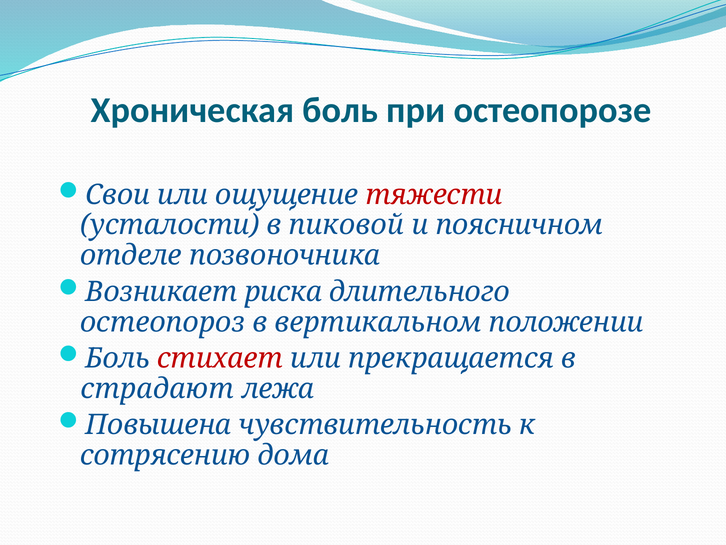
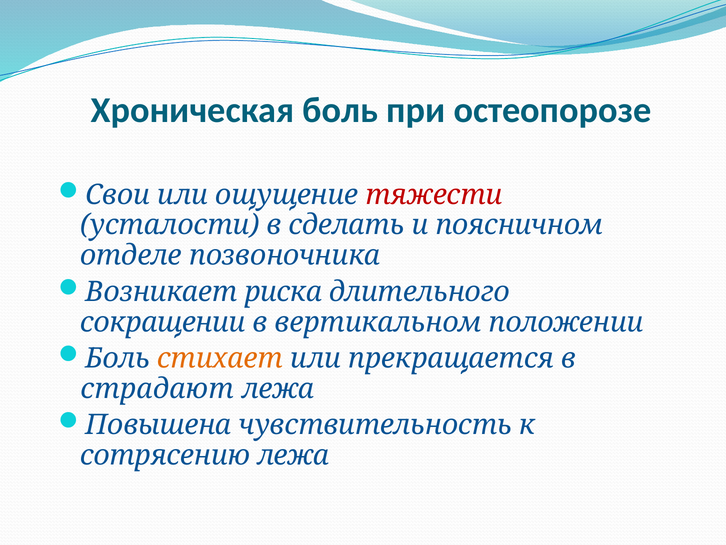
пиковой: пиковой -> сделать (347, 225)
остеопороз: остеопороз -> сокращении (163, 322)
стихает colour: red -> orange (220, 358)
сотрясению дома: дома -> лежа (294, 455)
